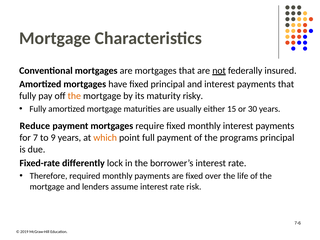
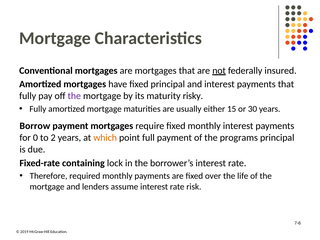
the colour: orange -> purple (74, 96)
Reduce: Reduce -> Borrow (35, 126)
7: 7 -> 0 (35, 138)
9: 9 -> 2 (53, 138)
differently: differently -> containing (83, 163)
